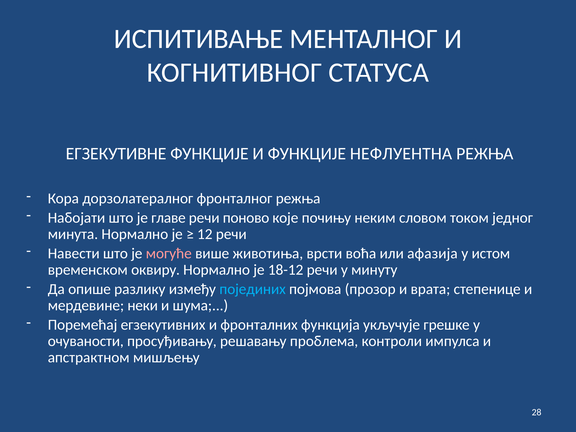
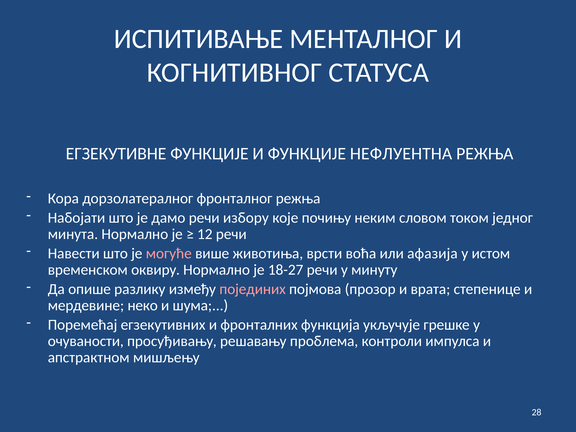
главе: главе -> дамо (168, 218)
поново: поново -> избору (246, 218)
18-12: 18-12 -> 18-27 (286, 270)
појединих colour: light blue -> pink (253, 289)
неки: неки -> неко (143, 305)
